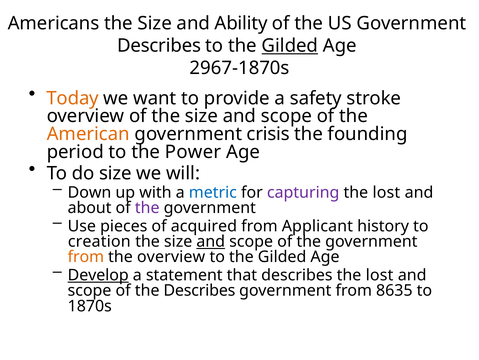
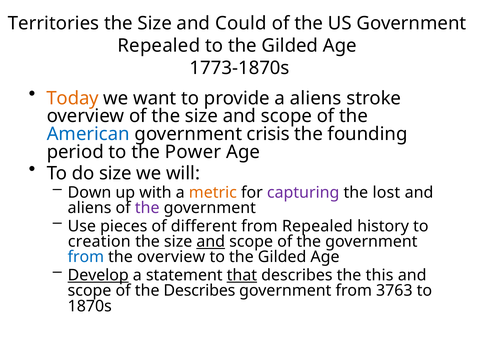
Americans: Americans -> Territories (54, 23)
Ability: Ability -> Could (241, 23)
Describes: Describes -> Repealed (159, 46)
Gilded underline: present -> none (290, 46)
2967-1870s: 2967-1870s -> 1773-1870s (240, 68)
a safety: safety -> aliens (316, 98)
American colour: orange -> blue (88, 134)
metric colour: blue -> orange (213, 192)
about: about -> aliens (90, 207)
acquired: acquired -> different (204, 226)
from Applicant: Applicant -> Repealed (317, 226)
from colour: orange -> blue (86, 256)
that underline: none -> present (242, 275)
describes the lost: lost -> this (380, 275)
8635: 8635 -> 3763 (394, 290)
